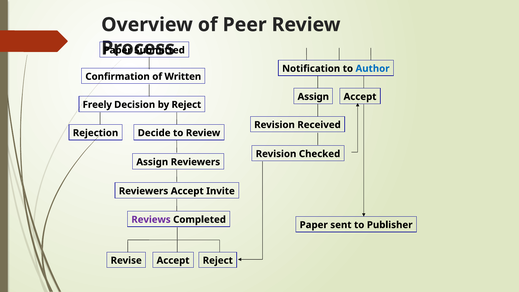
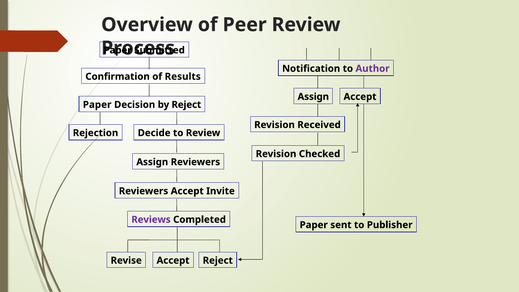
Author colour: blue -> purple (373, 69)
Written: Written -> Results (183, 77)
Freely: Freely -> Paper (97, 105)
